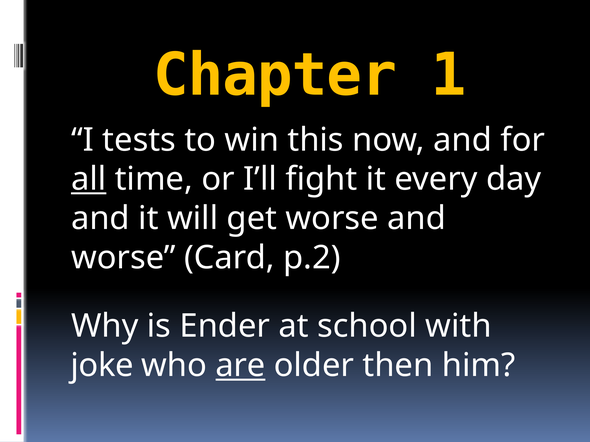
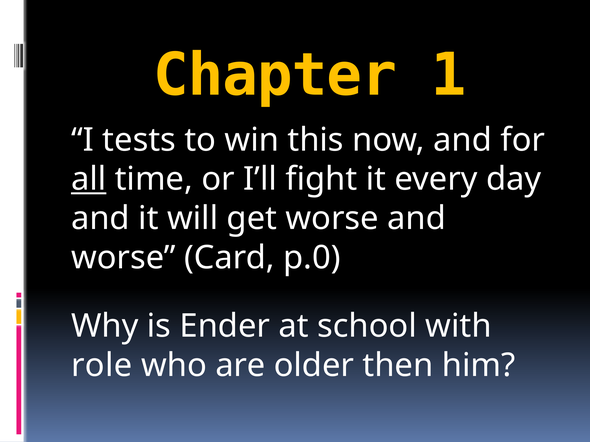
p.2: p.2 -> p.0 (312, 258)
joke: joke -> role (102, 366)
are underline: present -> none (240, 366)
